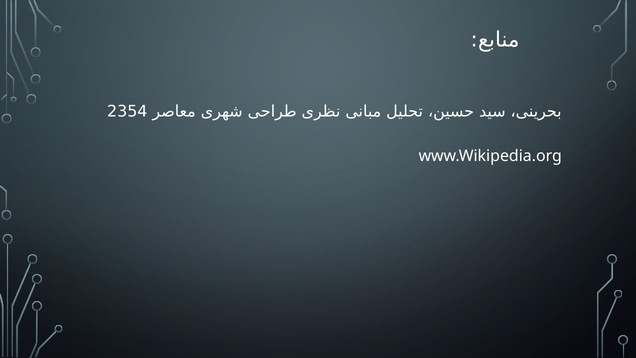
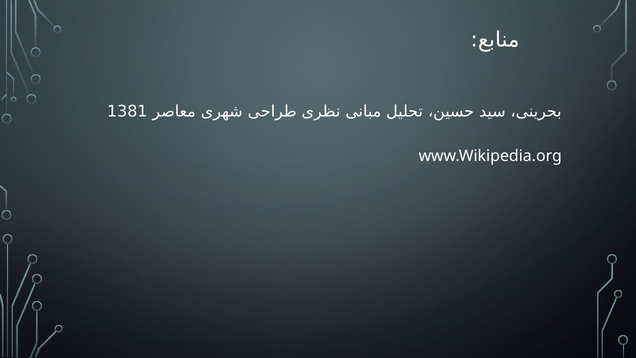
2354: 2354 -> 1381 (127, 111)
